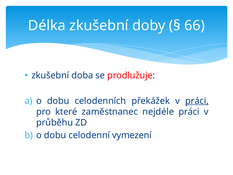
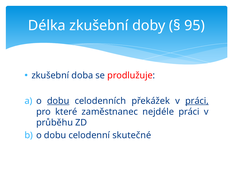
66: 66 -> 95 (195, 26)
dobu underline: none -> present (58, 101)
vymezení: vymezení -> skutečné (132, 135)
